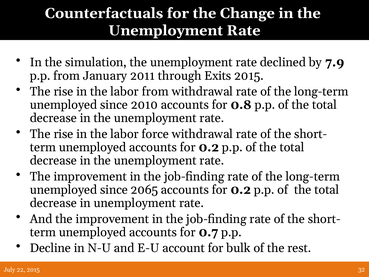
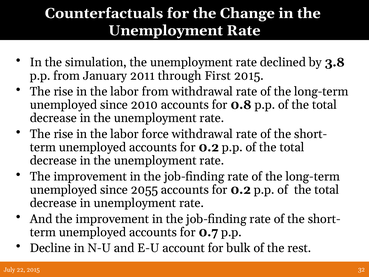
7.9: 7.9 -> 3.8 (335, 62)
Exits: Exits -> First (218, 76)
2065: 2065 -> 2055 (144, 190)
